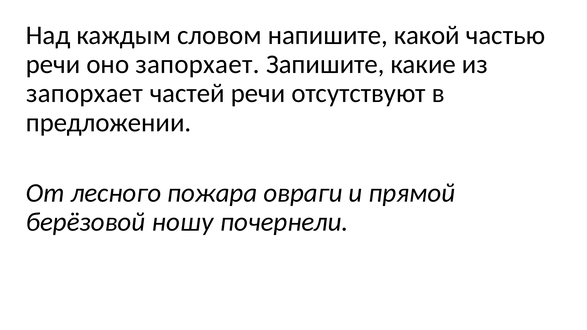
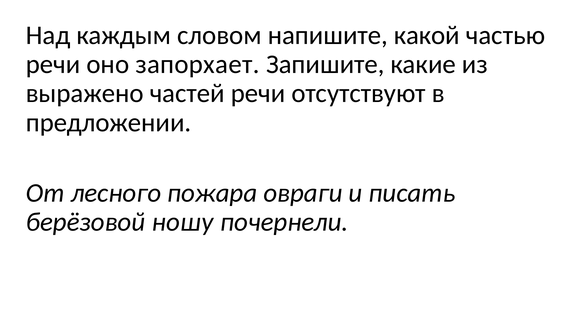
запорхает: запорхает -> выражено (85, 93)
прямой: прямой -> писать (412, 193)
